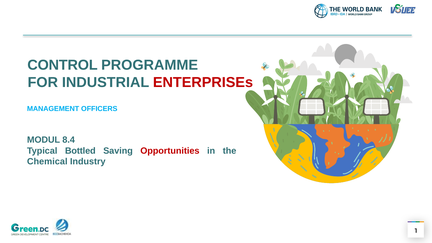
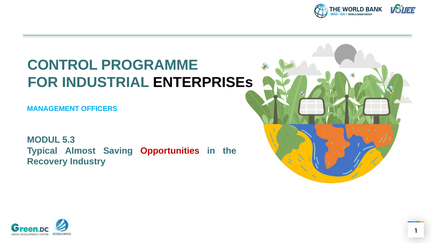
ENTERPRISEs colour: red -> black (203, 82)
8.4: 8.4 -> 5.3 (69, 140)
Bottled: Bottled -> Almost (80, 151)
Chemical: Chemical -> Recovery (47, 162)
